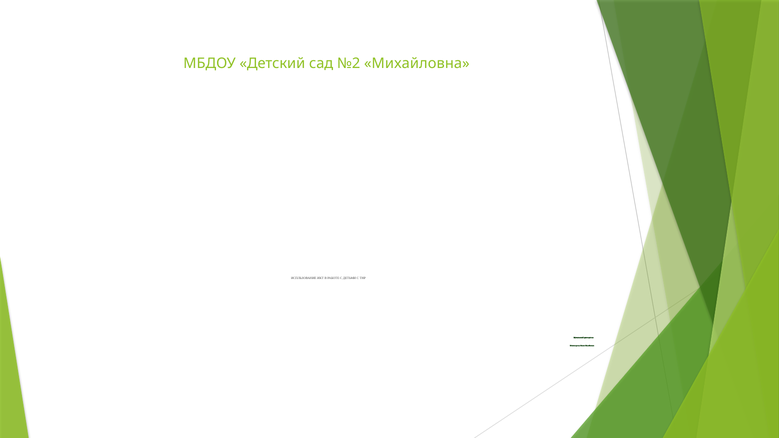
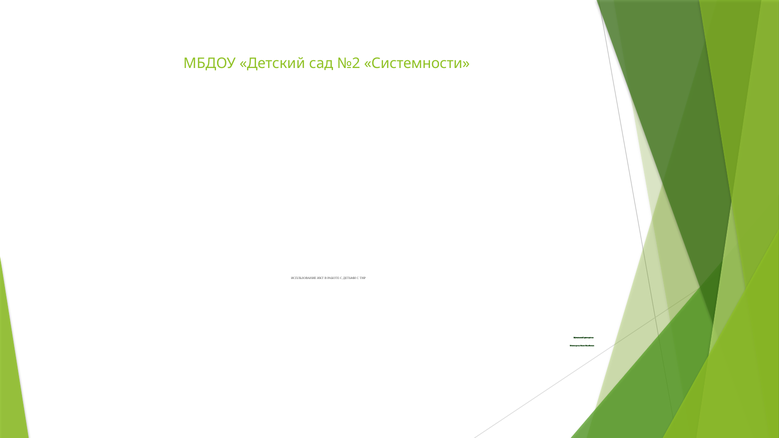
№2 Михайловна: Михайловна -> Системности (417, 64)
